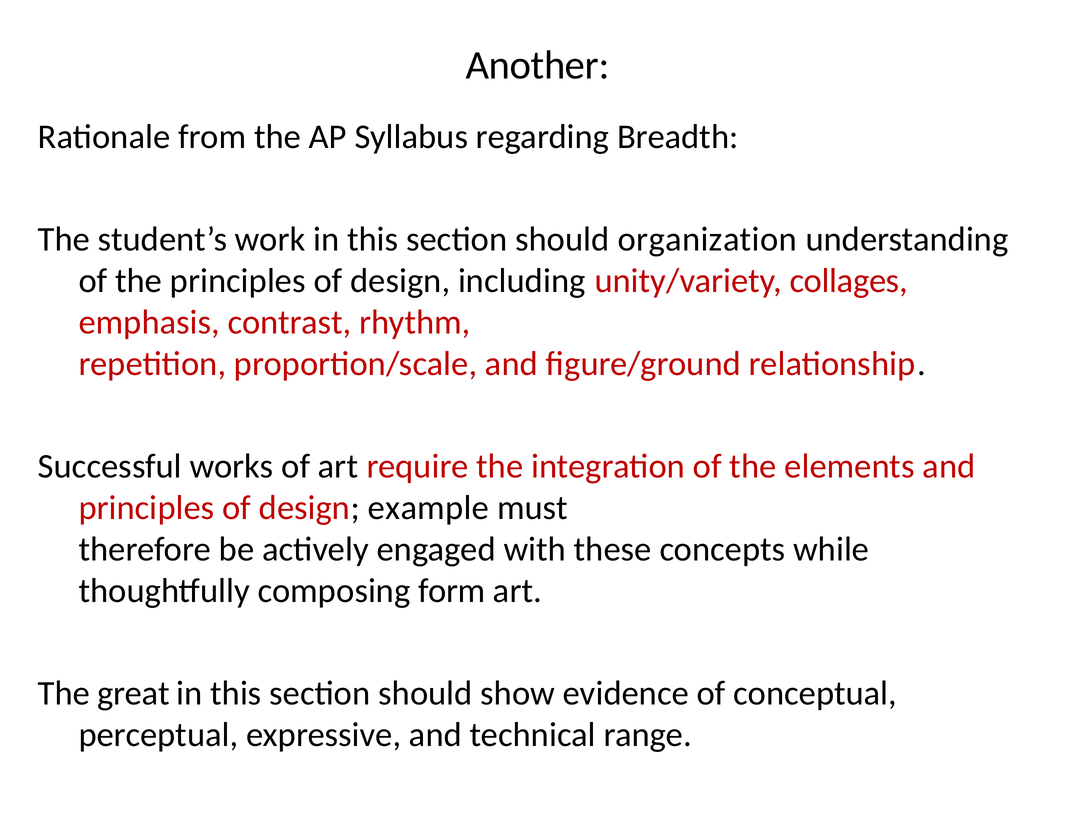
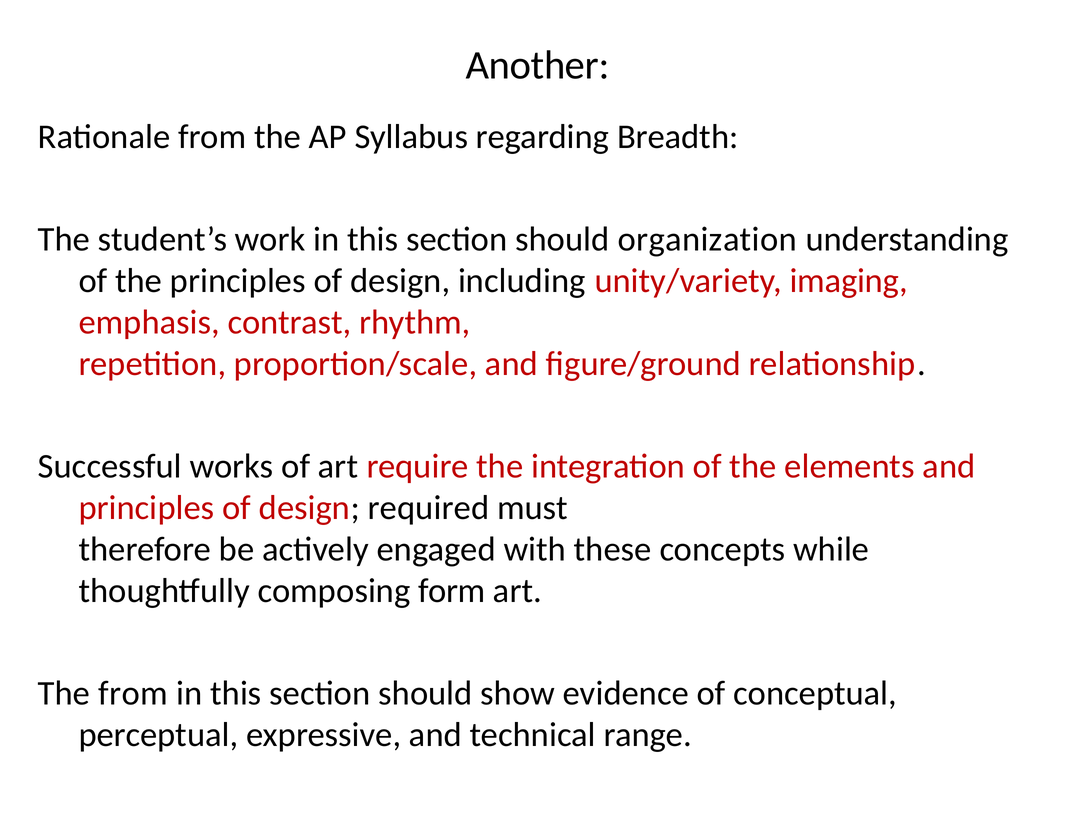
collages: collages -> imaging (849, 281)
example: example -> required (429, 508)
The great: great -> from (133, 693)
